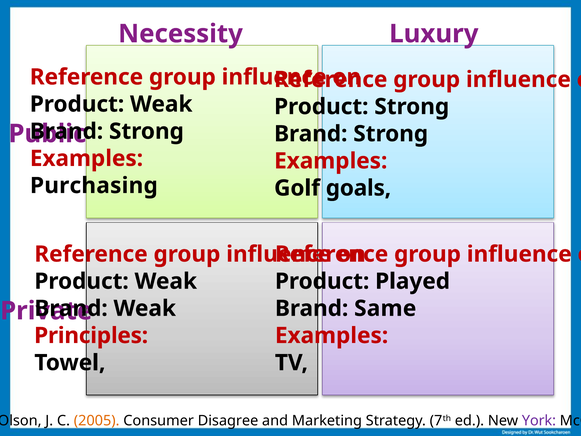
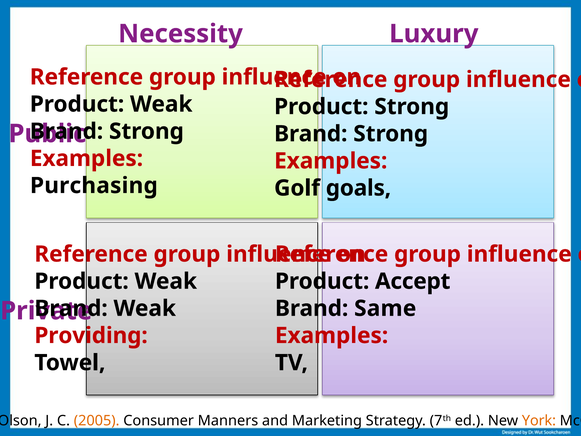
Played: Played -> Accept (413, 281)
Principles: Principles -> Providing (91, 335)
Disagree: Disagree -> Manners (228, 420)
York colour: purple -> orange (539, 420)
